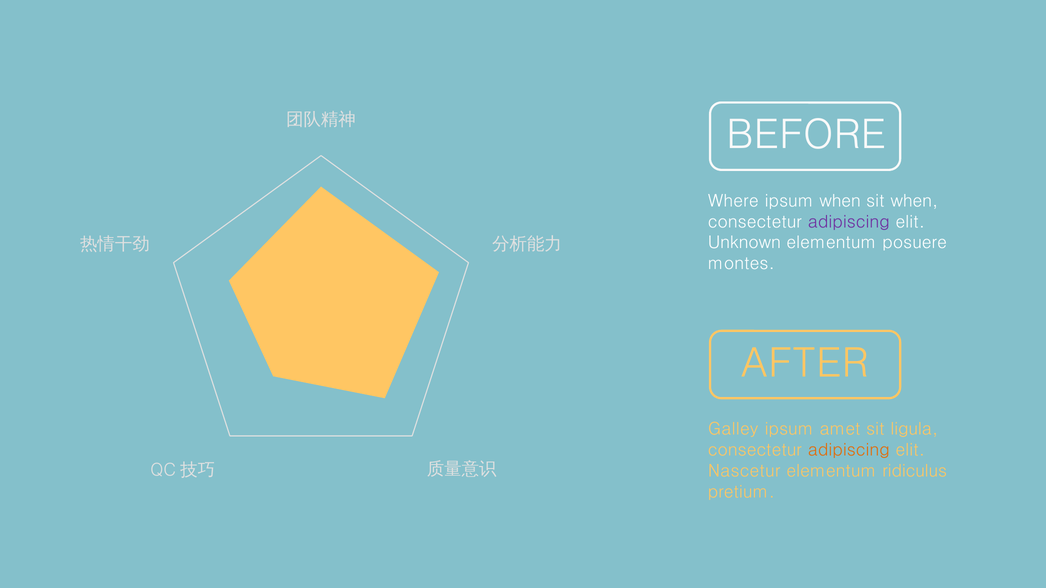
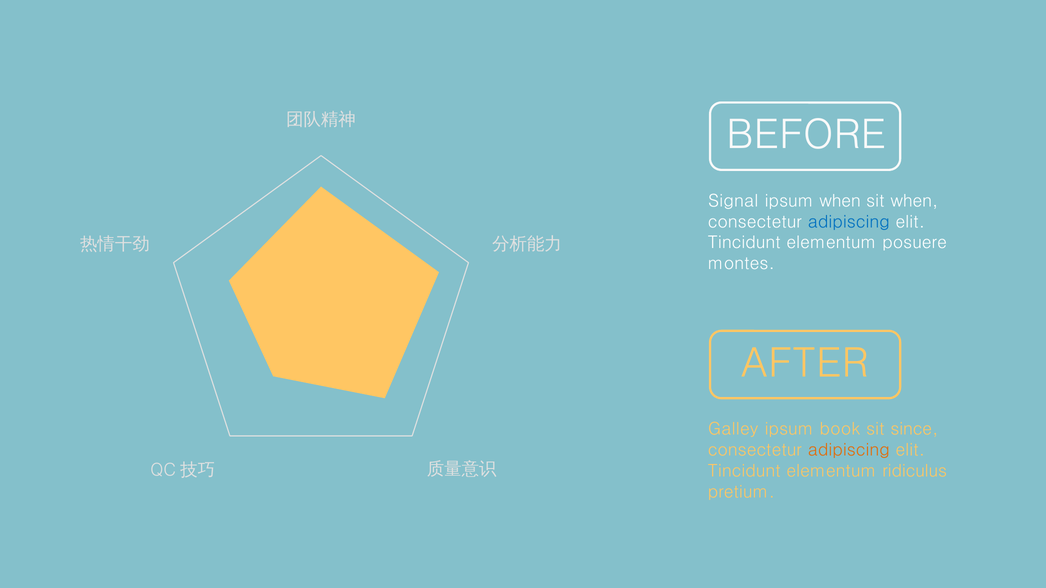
Where: Where -> Signal (733, 201)
adipiscing colour: purple -> blue (849, 222)
Unknown: Unknown -> Tincidunt (744, 243)
amet: amet -> book (840, 429)
ligula: ligula -> since (914, 429)
Nascetur: Nascetur -> Tincidunt (744, 471)
